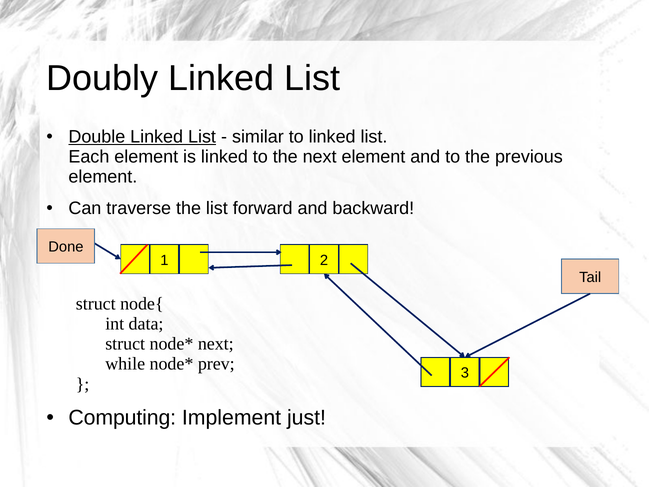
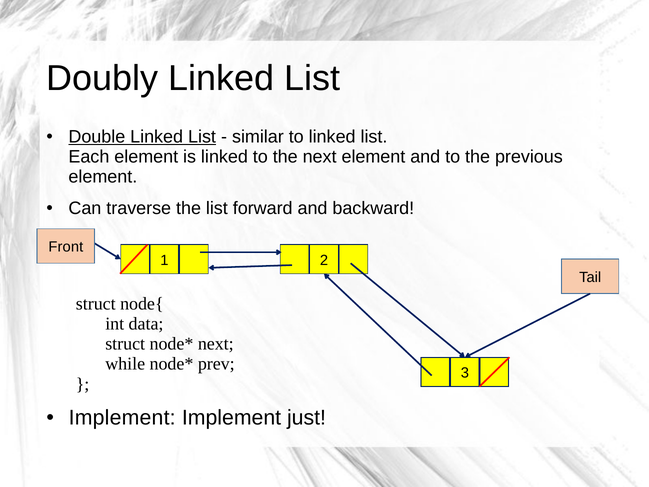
Done: Done -> Front (66, 247)
Computing: Computing -> Implement (122, 417)
